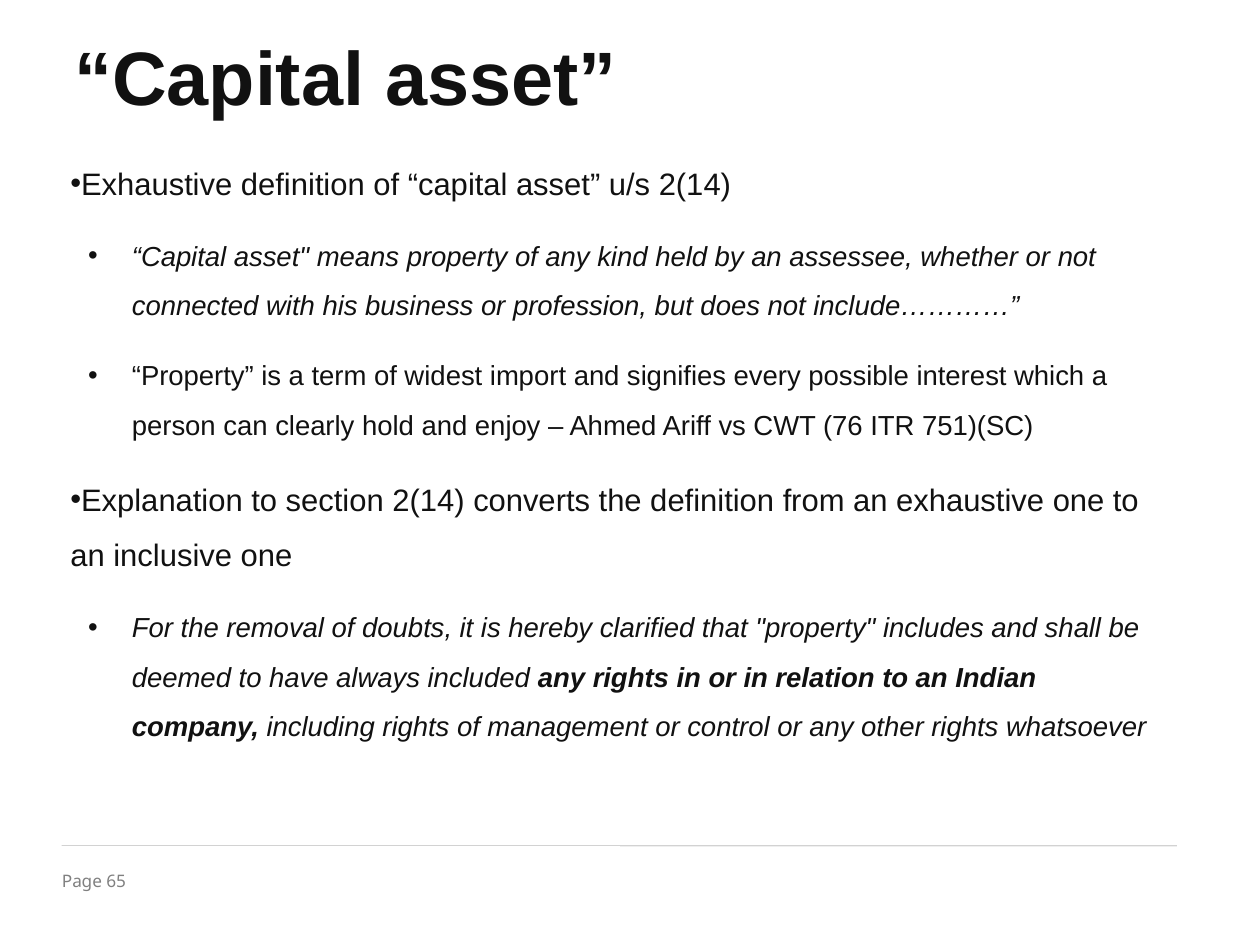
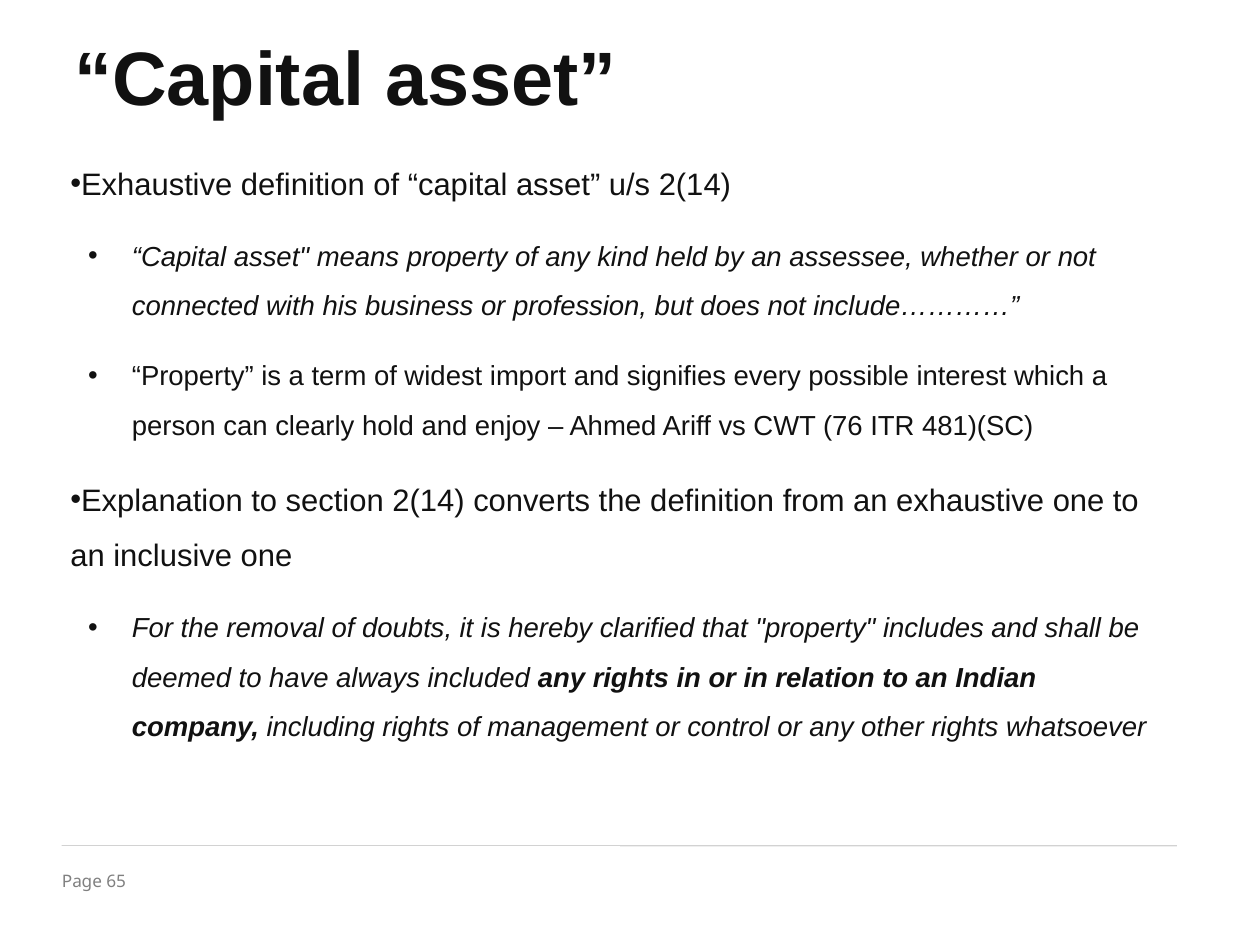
751)(SC: 751)(SC -> 481)(SC (978, 427)
